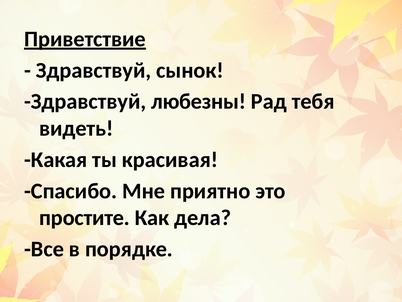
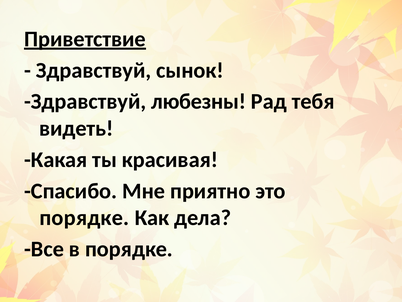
простите: простите -> порядке (84, 217)
